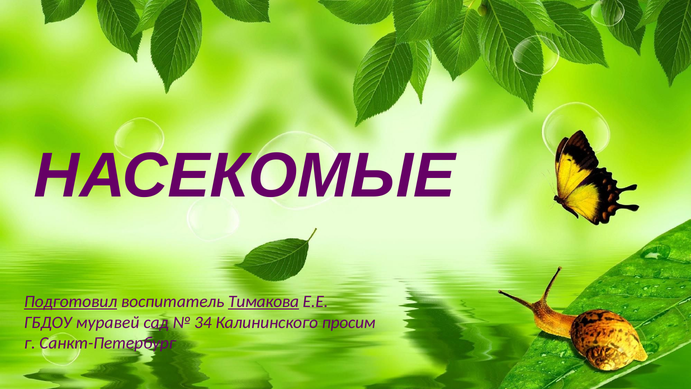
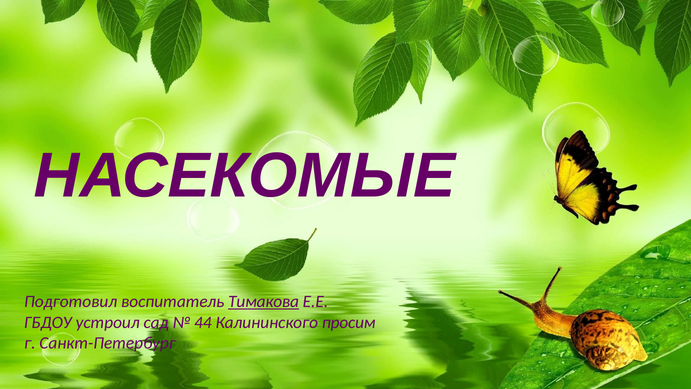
Подготовил underline: present -> none (71, 301)
муравей: муравей -> устроил (108, 322)
34: 34 -> 44 (203, 322)
